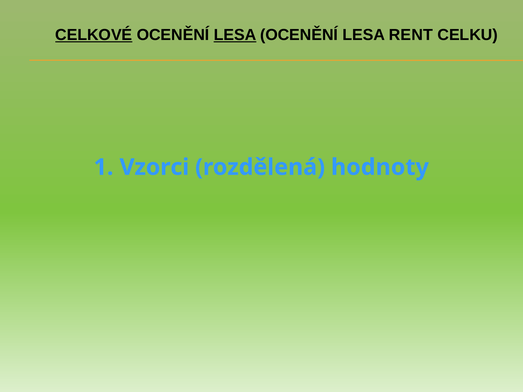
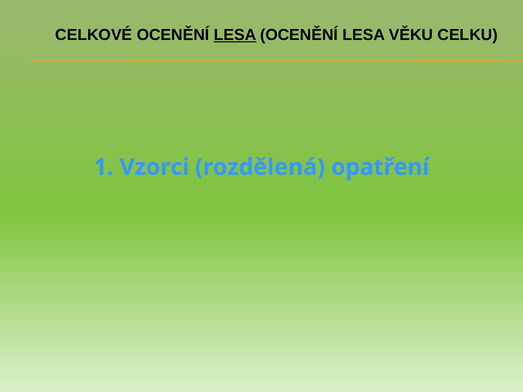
CELKOVÉ underline: present -> none (94, 35)
RENT: RENT -> VĚKU (411, 35)
hodnoty: hodnoty -> opatření (380, 167)
